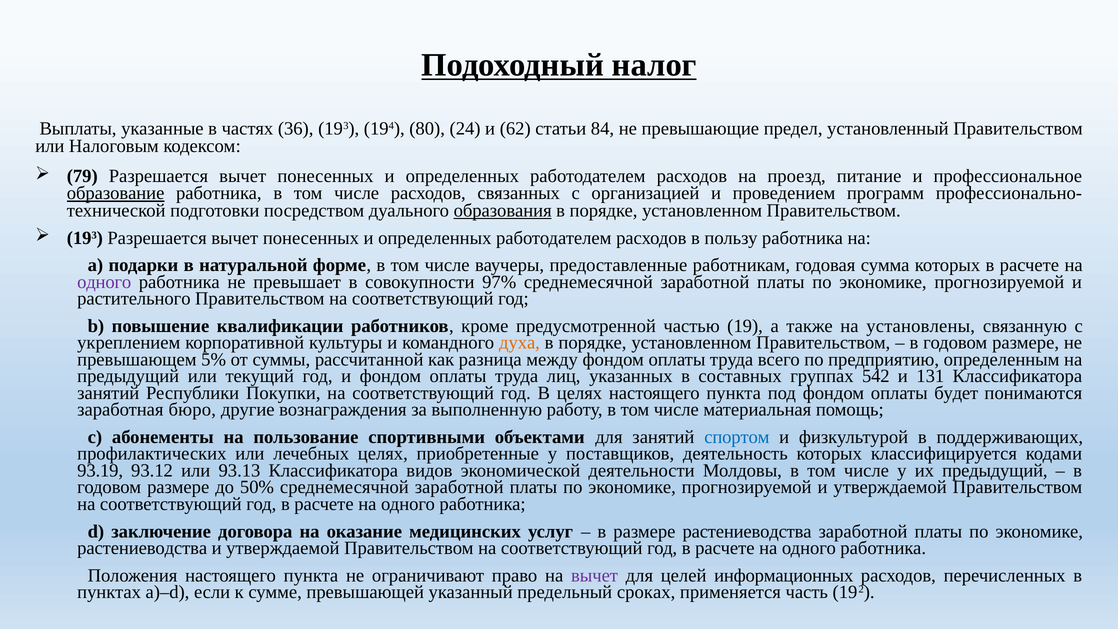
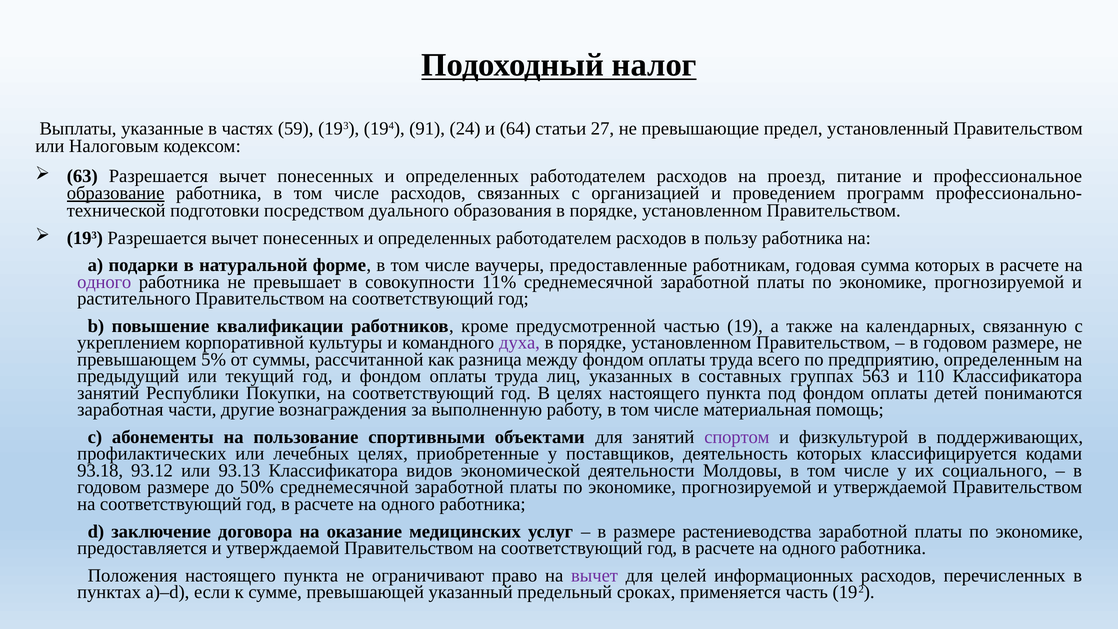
36: 36 -> 59 (296, 128)
80: 80 -> 91 (427, 128)
62: 62 -> 64 (515, 128)
84: 84 -> 27 (602, 128)
79: 79 -> 63 (82, 176)
образования underline: present -> none (503, 211)
97%: 97% -> 11% (499, 282)
установлены: установлены -> календарных (921, 326)
духа colour: orange -> purple (519, 343)
542: 542 -> 563 (876, 376)
131: 131 -> 110 (930, 376)
будет: будет -> детей (956, 393)
бюро: бюро -> части (192, 410)
спортом colour: blue -> purple (737, 437)
93.19: 93.19 -> 93.18 (100, 470)
их предыдущий: предыдущий -> социального (995, 470)
растениеводства: растениеводства -> предоставляется (142, 548)
